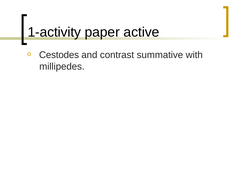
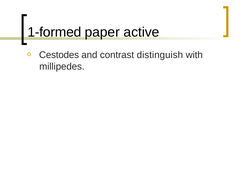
1-activity: 1-activity -> 1-formed (54, 32)
summative: summative -> distinguish (160, 55)
